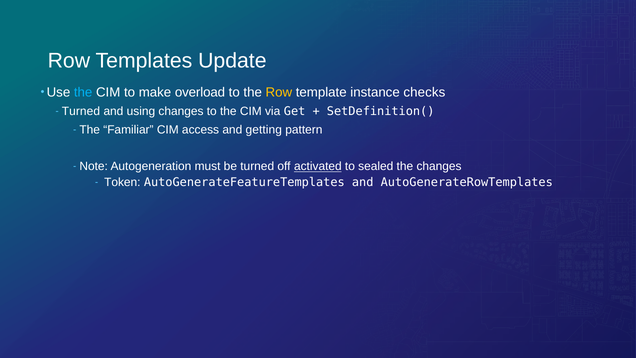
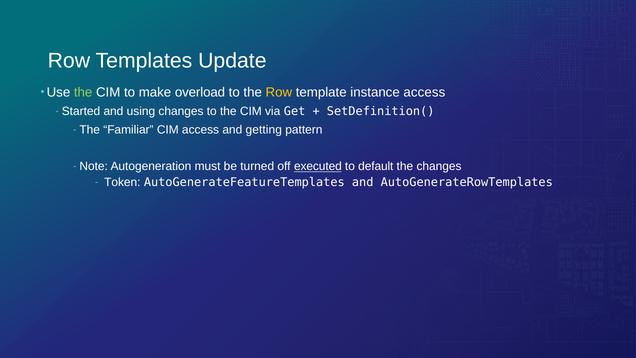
the colour: light blue -> light green (83, 92)
instance checks: checks -> access (424, 92)
Turned: Turned -> Started (81, 111)
activated: activated -> executed (318, 166)
sealed: sealed -> default (376, 166)
